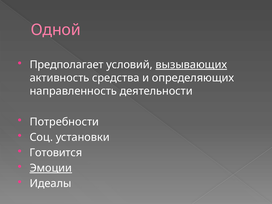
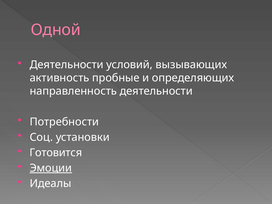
Предполагает: Предполагает -> Деятельности (67, 65)
вызывающих underline: present -> none (191, 65)
средства: средства -> пробные (116, 78)
